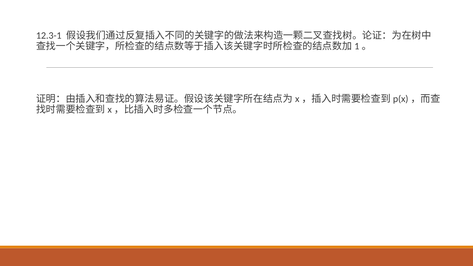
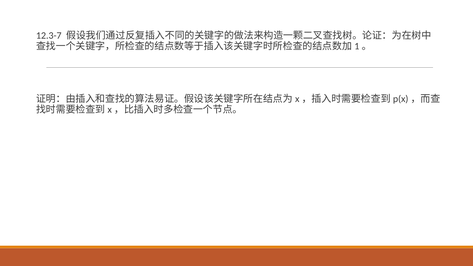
12.3-1: 12.3-1 -> 12.3-7 (49, 36)
